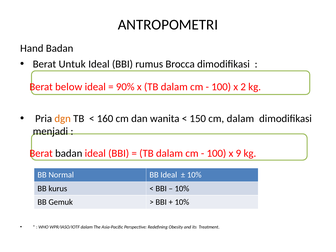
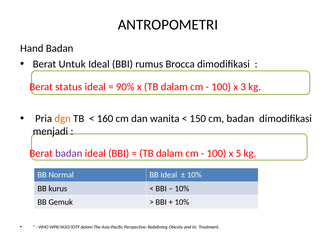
below: below -> status (69, 87)
2: 2 -> 3 (243, 87)
cm dalam: dalam -> badan (240, 119)
badan colour: black -> purple (69, 153)
9: 9 -> 5 (238, 153)
